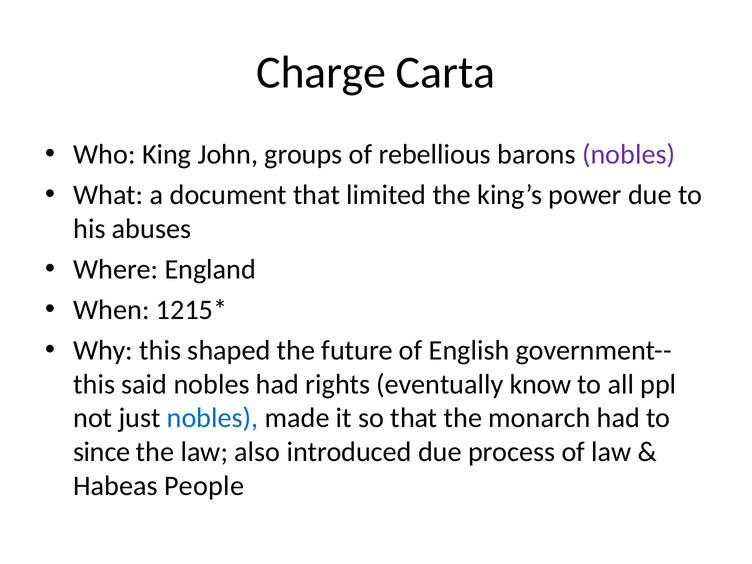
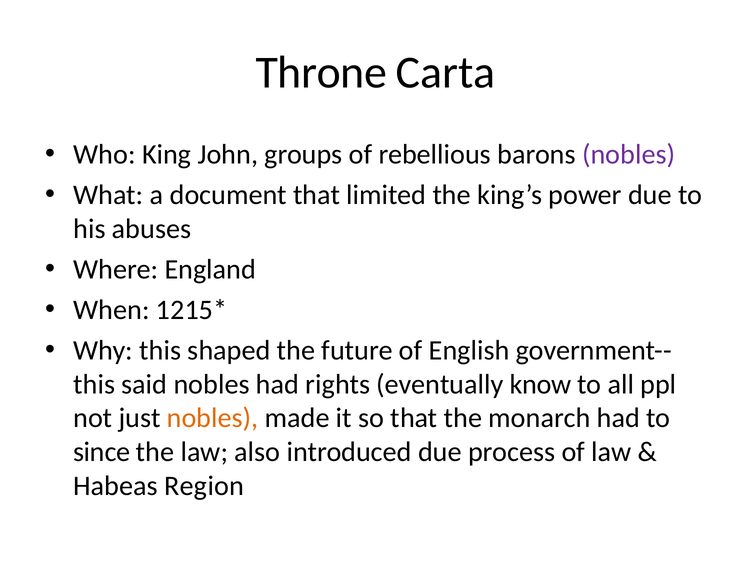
Charge: Charge -> Throne (321, 73)
nobles colour: blue -> orange (213, 418)
People: People -> Region (204, 486)
